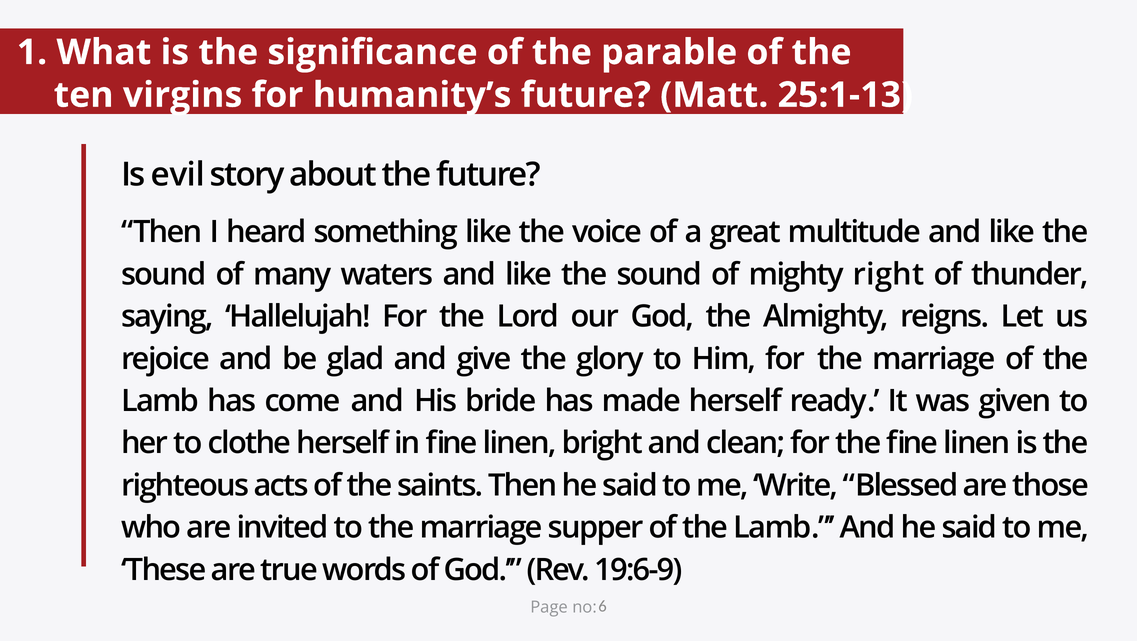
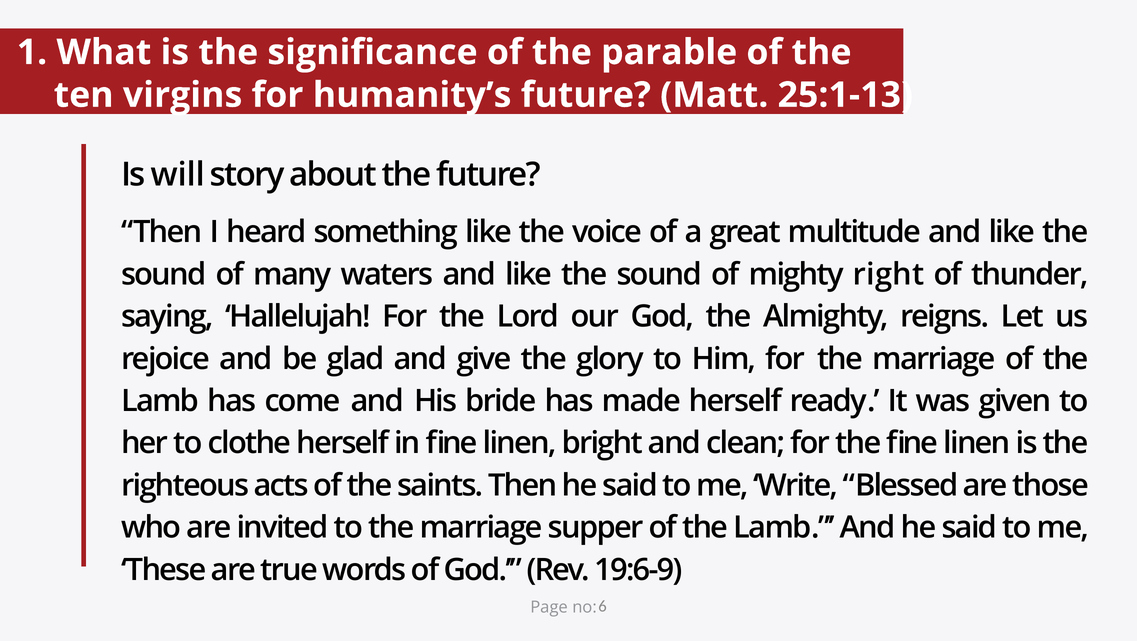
evil: evil -> will (178, 175)
